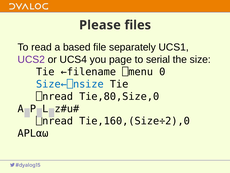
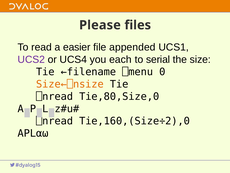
based: based -> easier (77, 47)
separately: separately -> appended (132, 47)
page: page -> each (120, 59)
Size←⎕nsize colour: blue -> orange (70, 84)
